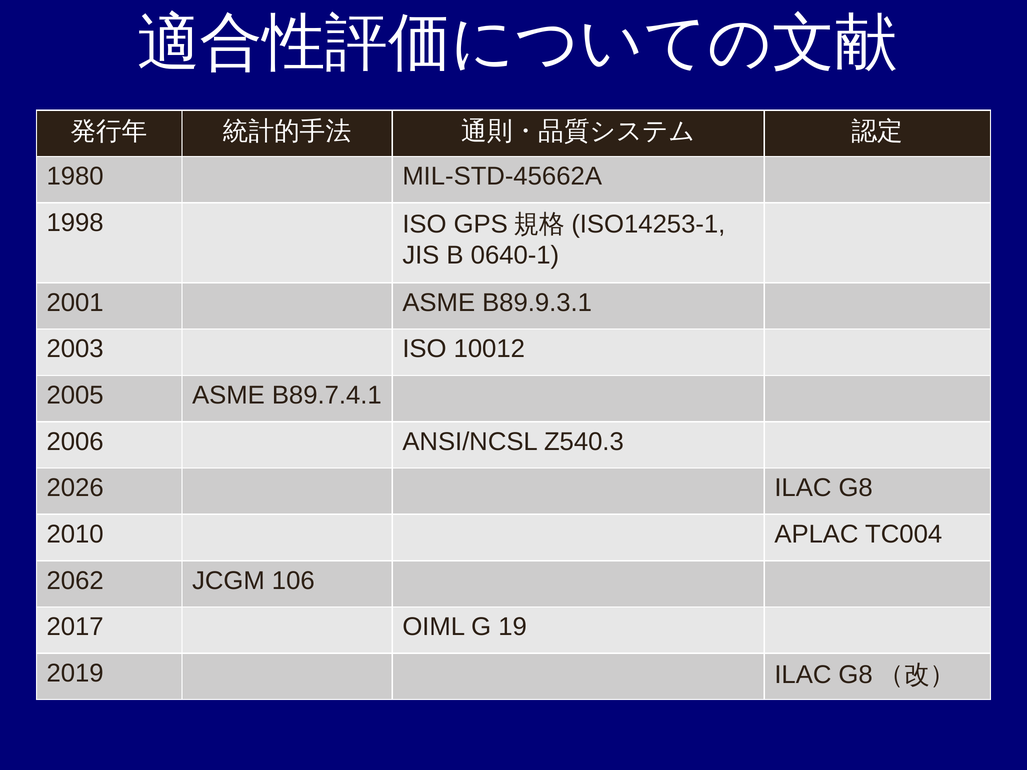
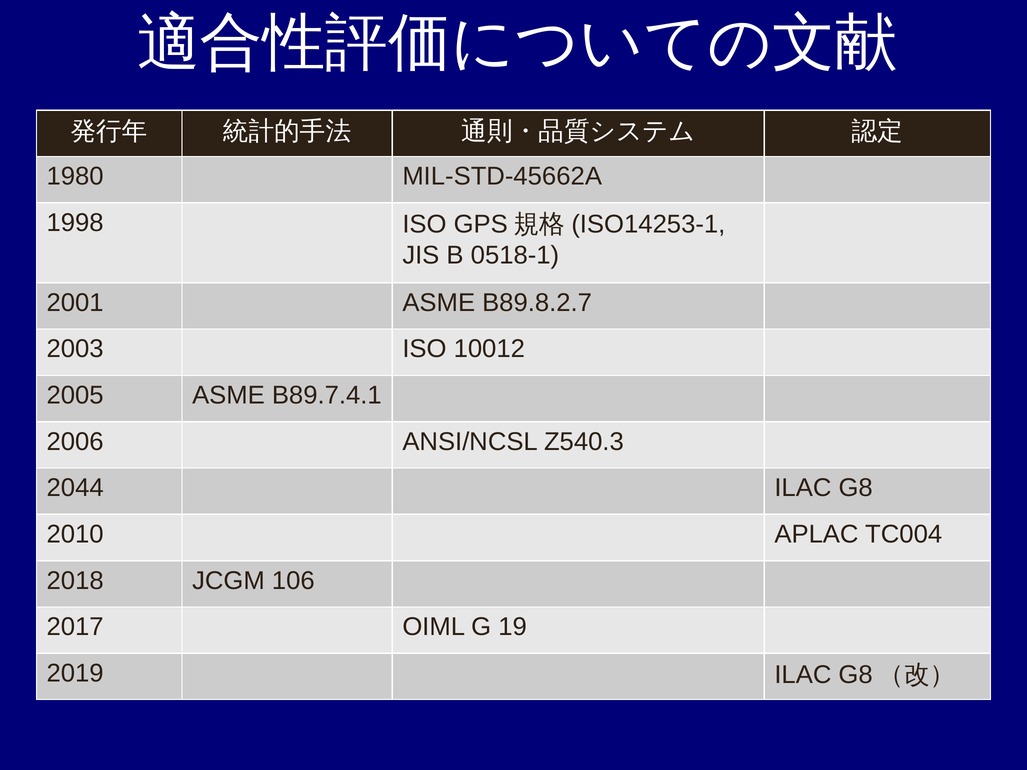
0640-1: 0640-1 -> 0518-1 (515, 255)
B89.9.3.1: B89.9.3.1 -> B89.8.2.7 (537, 303)
2026: 2026 -> 2044 (75, 488)
2062: 2062 -> 2018 (75, 581)
